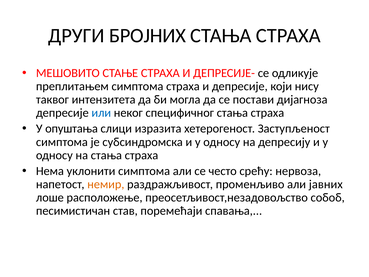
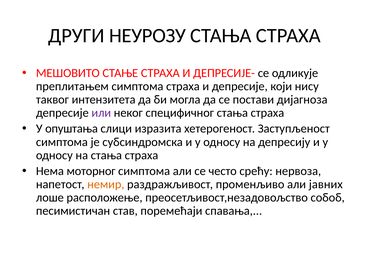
БРОЈНИХ: БРОЈНИХ -> НЕУРОЗУ (148, 36)
или colour: blue -> purple (101, 113)
уклонити: уклонити -> моторног (91, 171)
